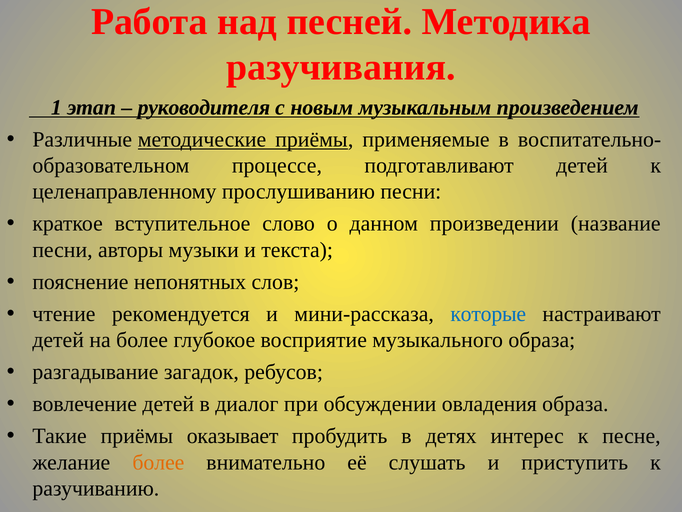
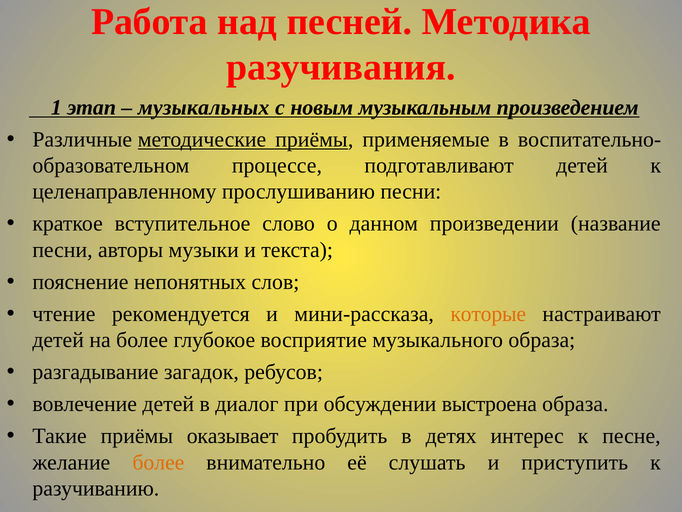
руководителя: руководителя -> музыкальных (204, 107)
которые colour: blue -> orange (488, 314)
овладения: овладения -> выстроена (489, 404)
